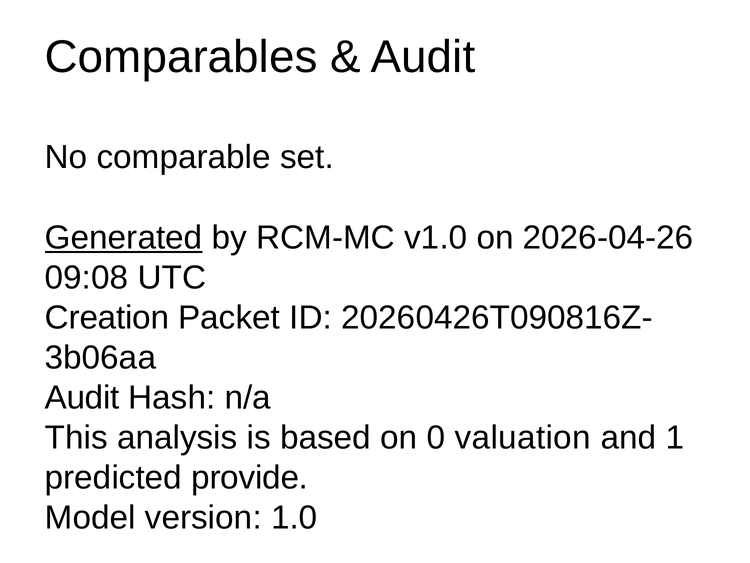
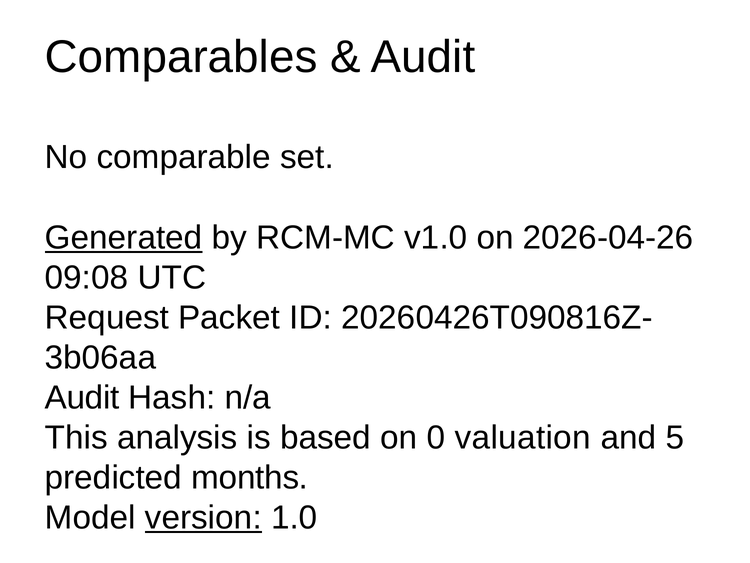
Creation: Creation -> Request (107, 317)
1: 1 -> 5 (675, 437)
provide: provide -> months (250, 477)
version underline: none -> present (203, 517)
